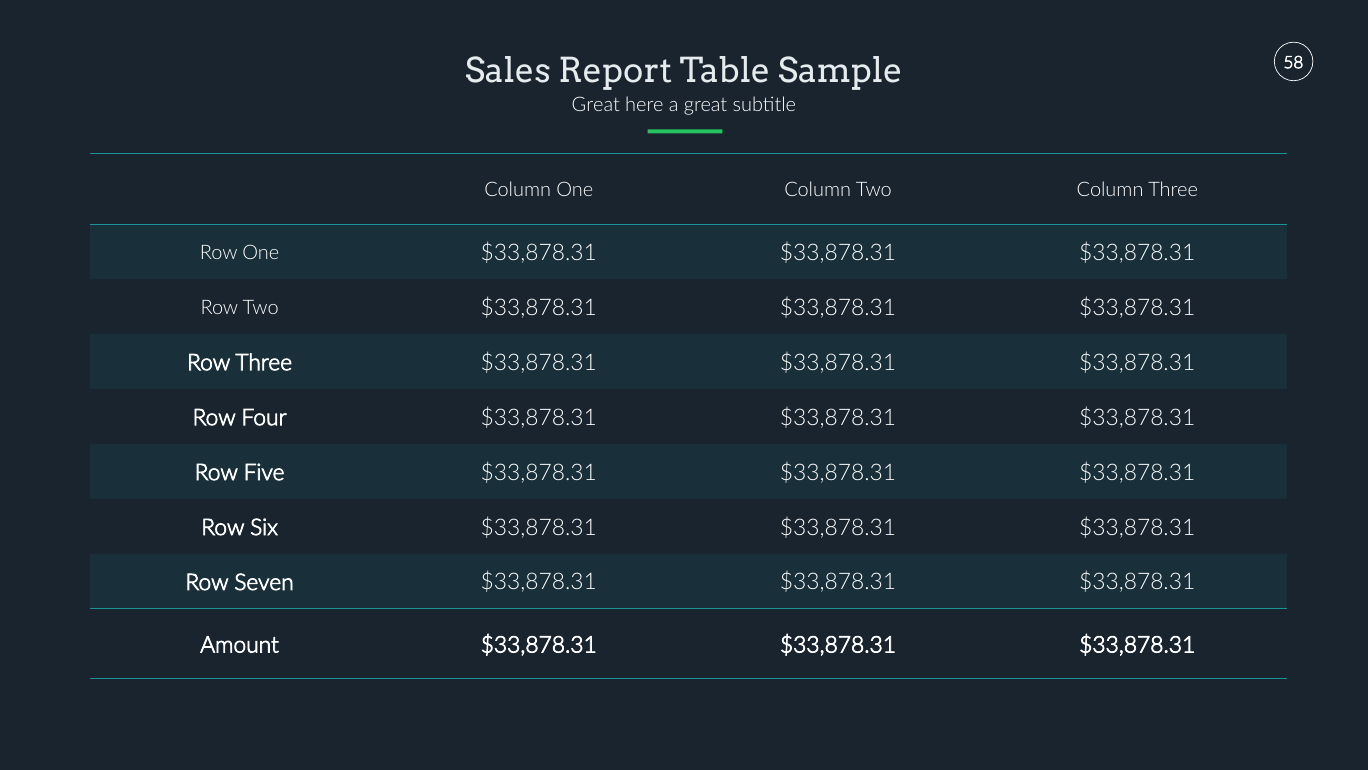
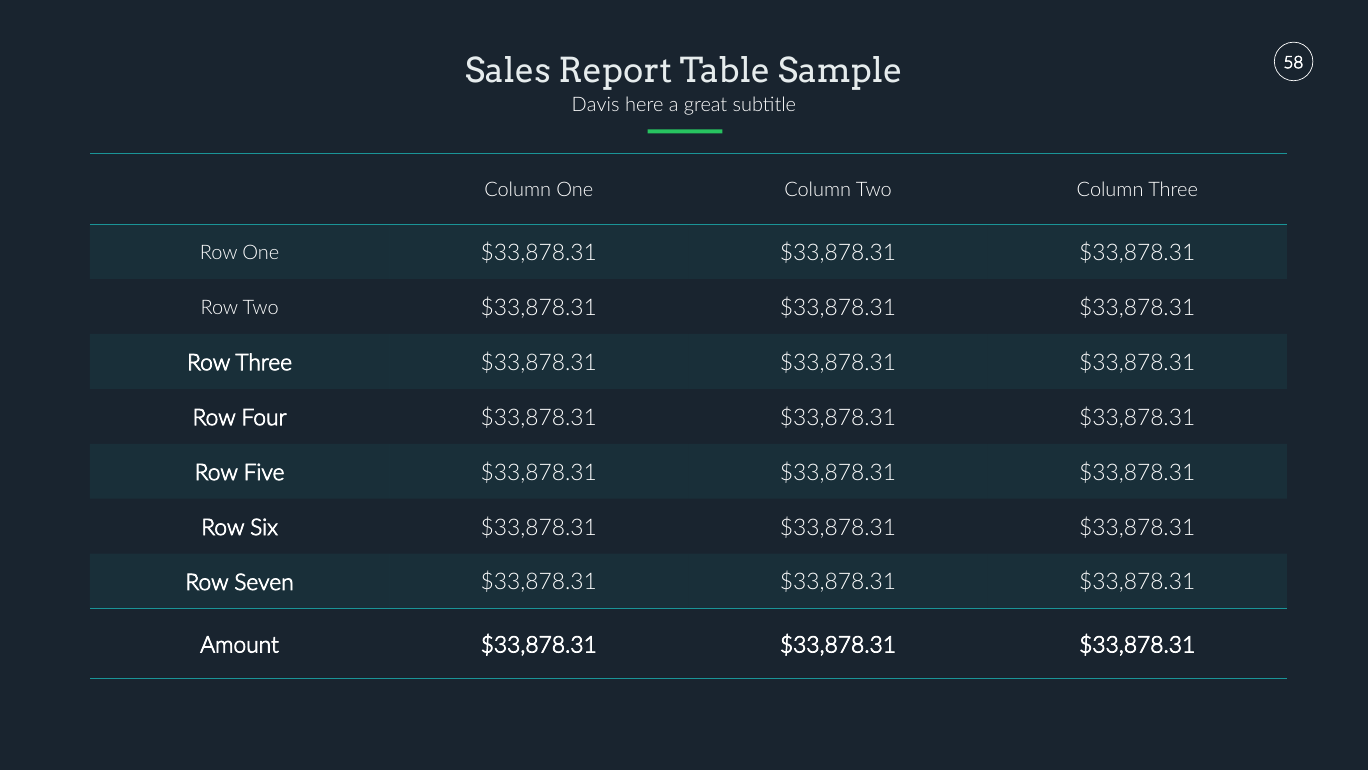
Great: Great -> Davis (596, 105)
